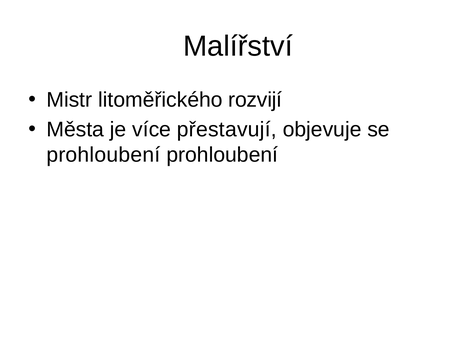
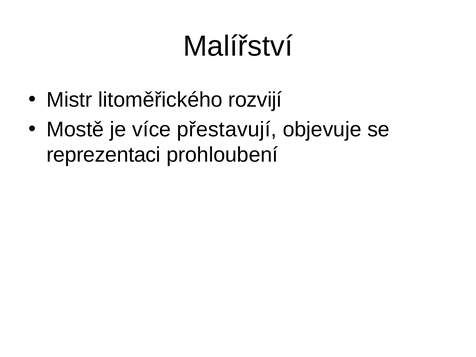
Města: Města -> Mostě (75, 129)
prohloubení: prohloubení -> reprezentaci (104, 155)
